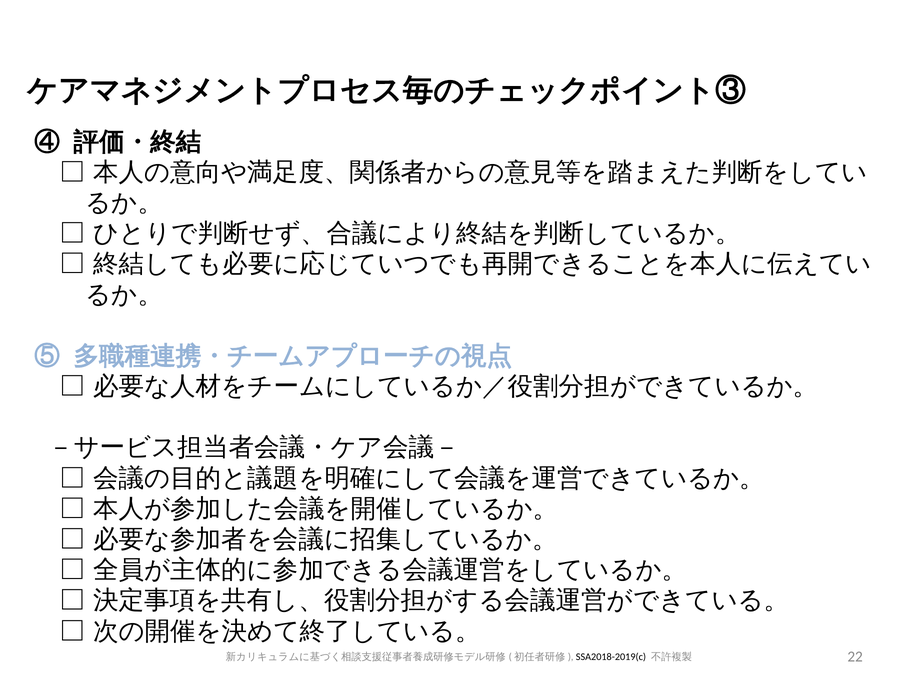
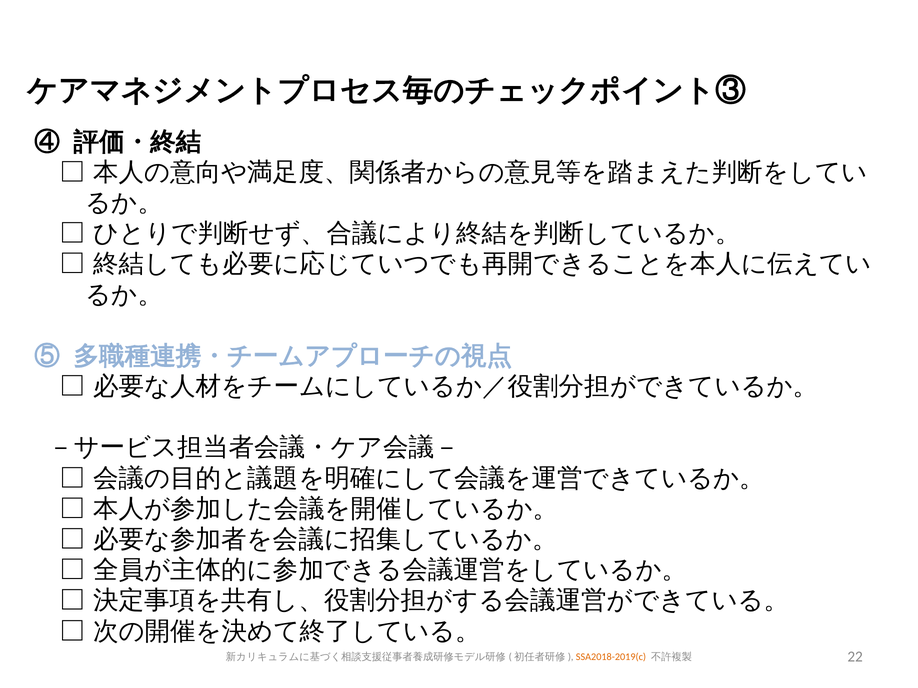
SSA2018-2019(c colour: black -> orange (611, 657)
